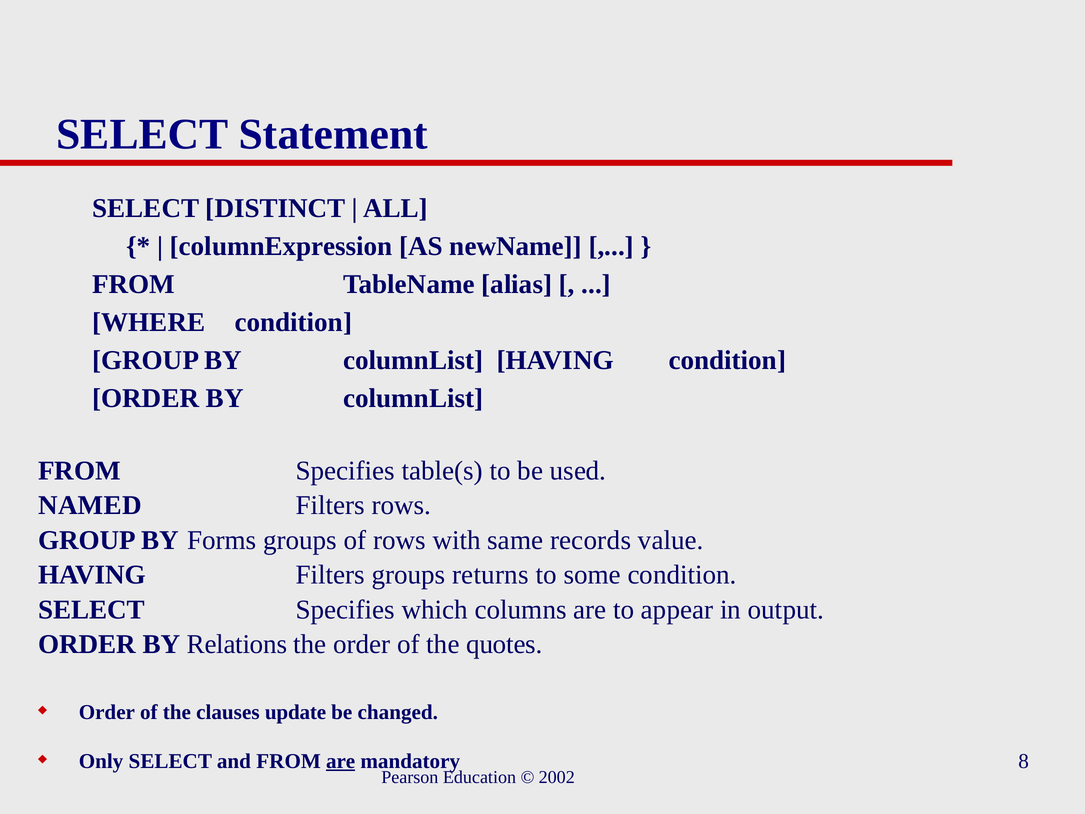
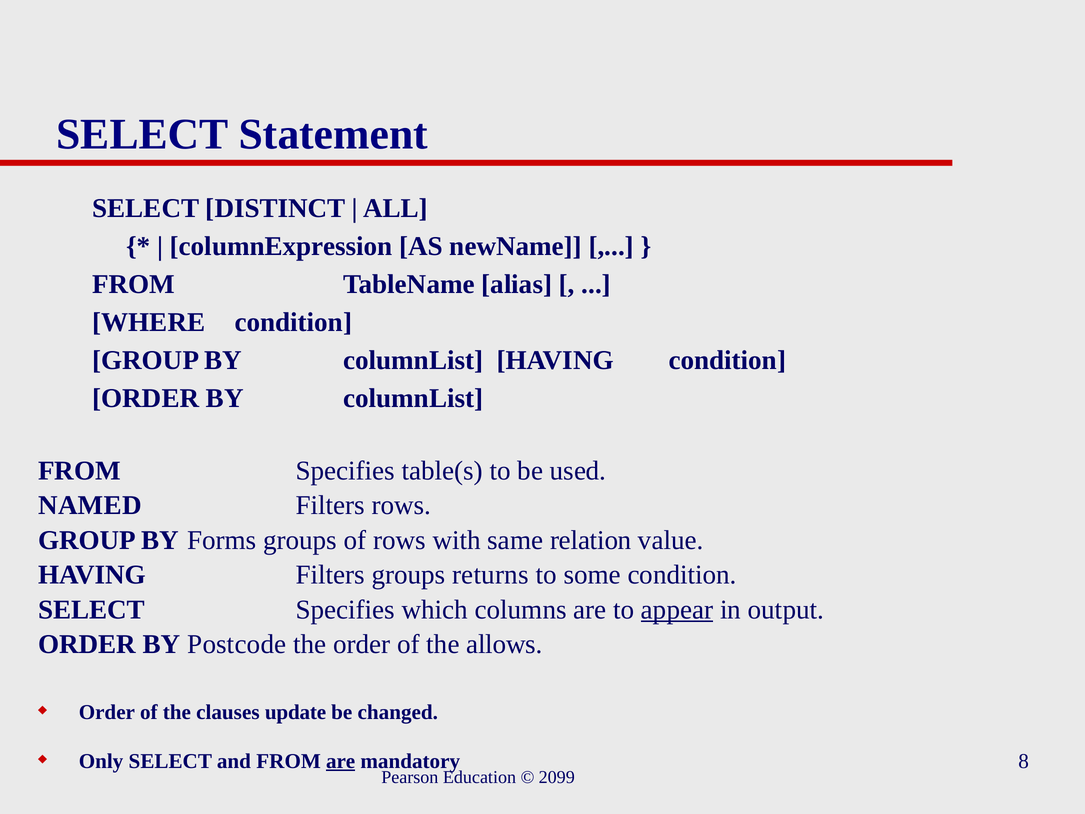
records: records -> relation (591, 540)
appear underline: none -> present (677, 609)
Relations: Relations -> Postcode (237, 644)
quotes: quotes -> allows (504, 644)
2002: 2002 -> 2099 (557, 777)
